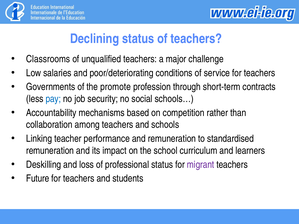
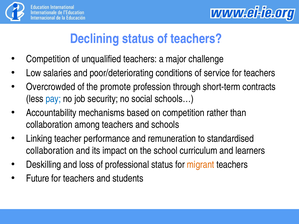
Classrooms: Classrooms -> Competition (48, 59)
Governments: Governments -> Overcrowded (51, 87)
remuneration: remuneration -> collaboration (50, 151)
migrant colour: purple -> orange (201, 165)
